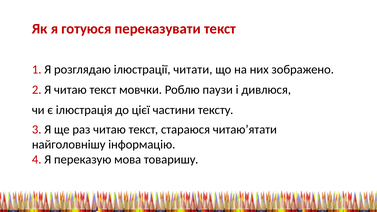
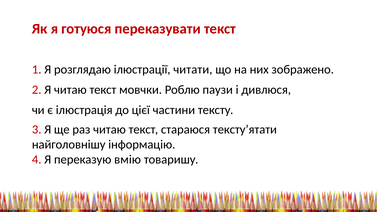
читаю’ятати: читаю’ятати -> тексту’ятати (245, 129)
мова: мова -> вмію (128, 160)
